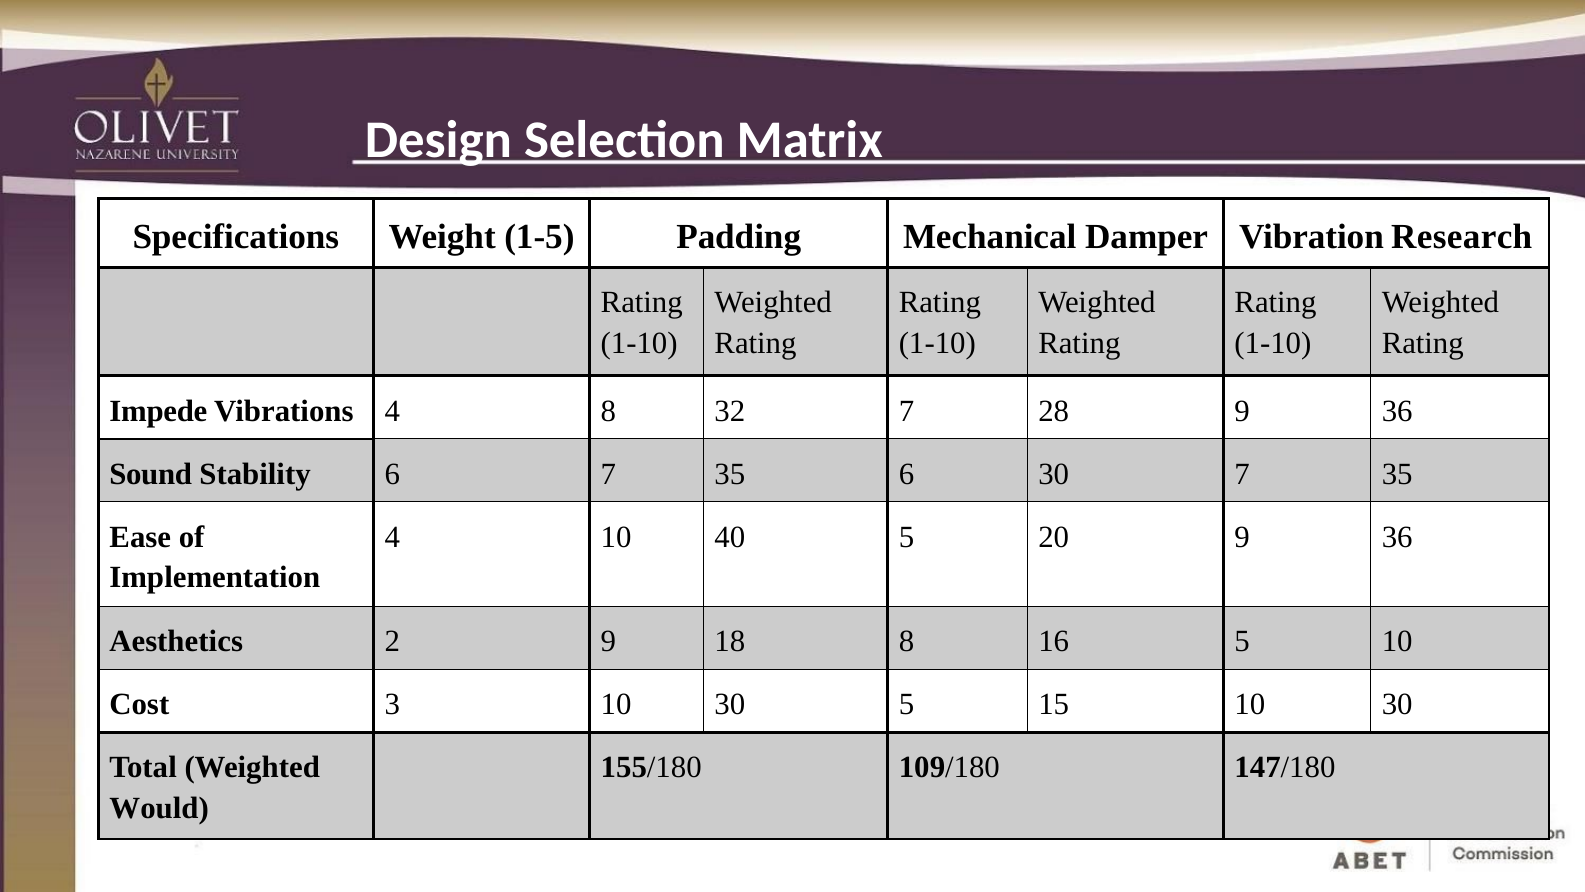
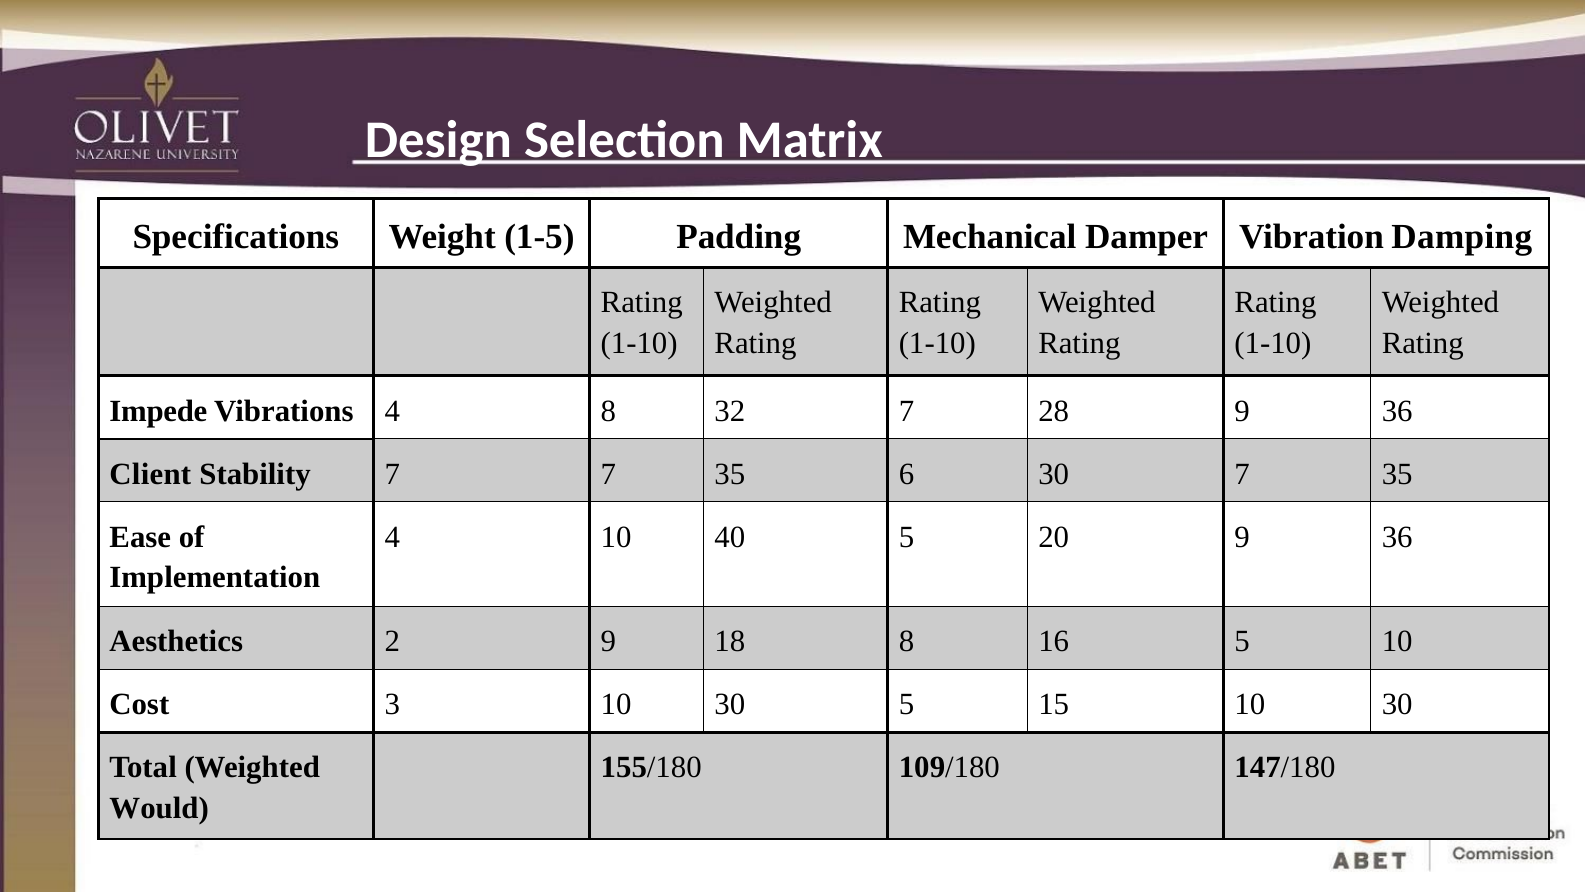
Research: Research -> Damping (1462, 237)
Sound: Sound -> Client (150, 474)
Stability 6: 6 -> 7 (392, 474)
